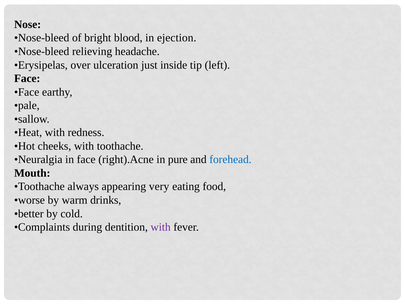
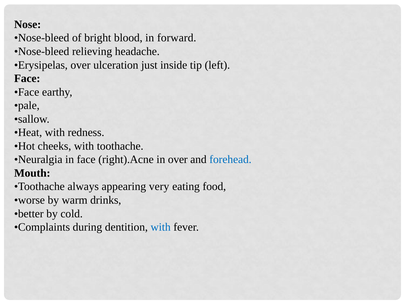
ejection: ejection -> forward (177, 38)
in pure: pure -> over (178, 159)
with colour: purple -> blue (161, 227)
